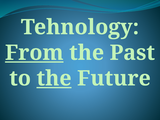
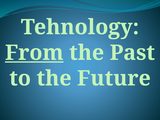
the underline: present -> none (54, 78)
